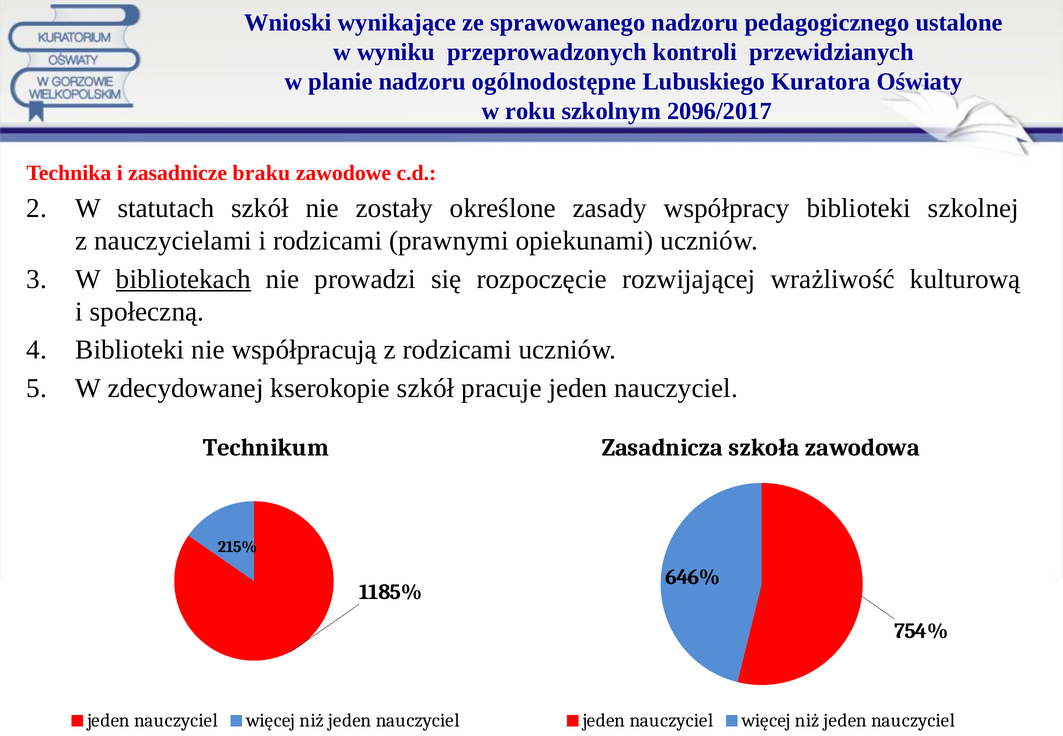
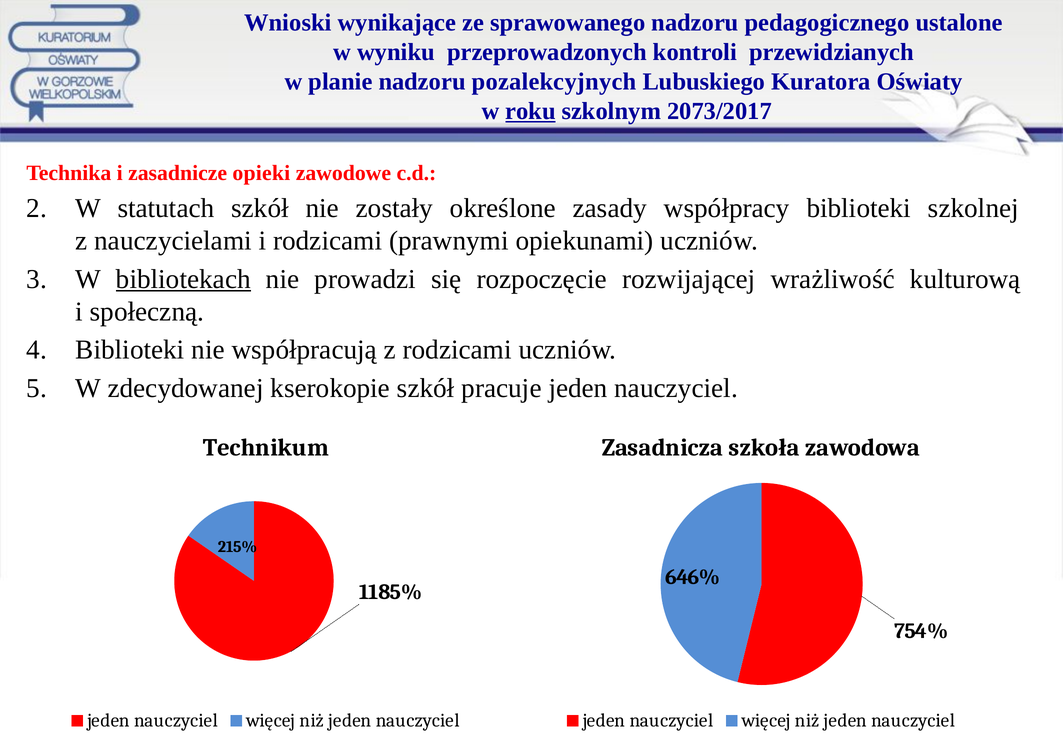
ogólnodostępne: ogólnodostępne -> pozalekcyjnych (554, 82)
roku underline: none -> present (531, 111)
2096/2017: 2096/2017 -> 2073/2017 (720, 111)
braku: braku -> opieki (261, 173)
